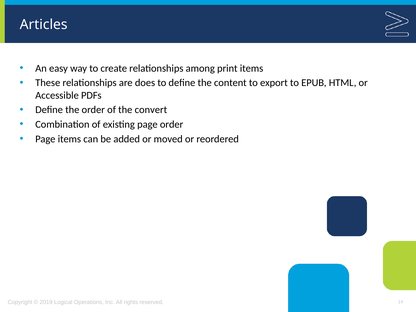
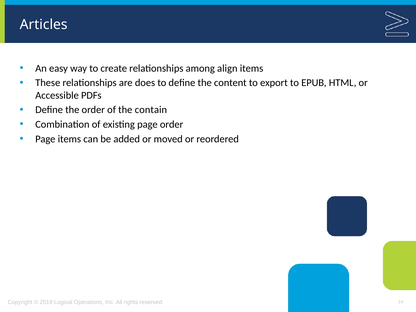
print: print -> align (227, 68)
convert: convert -> contain (151, 110)
